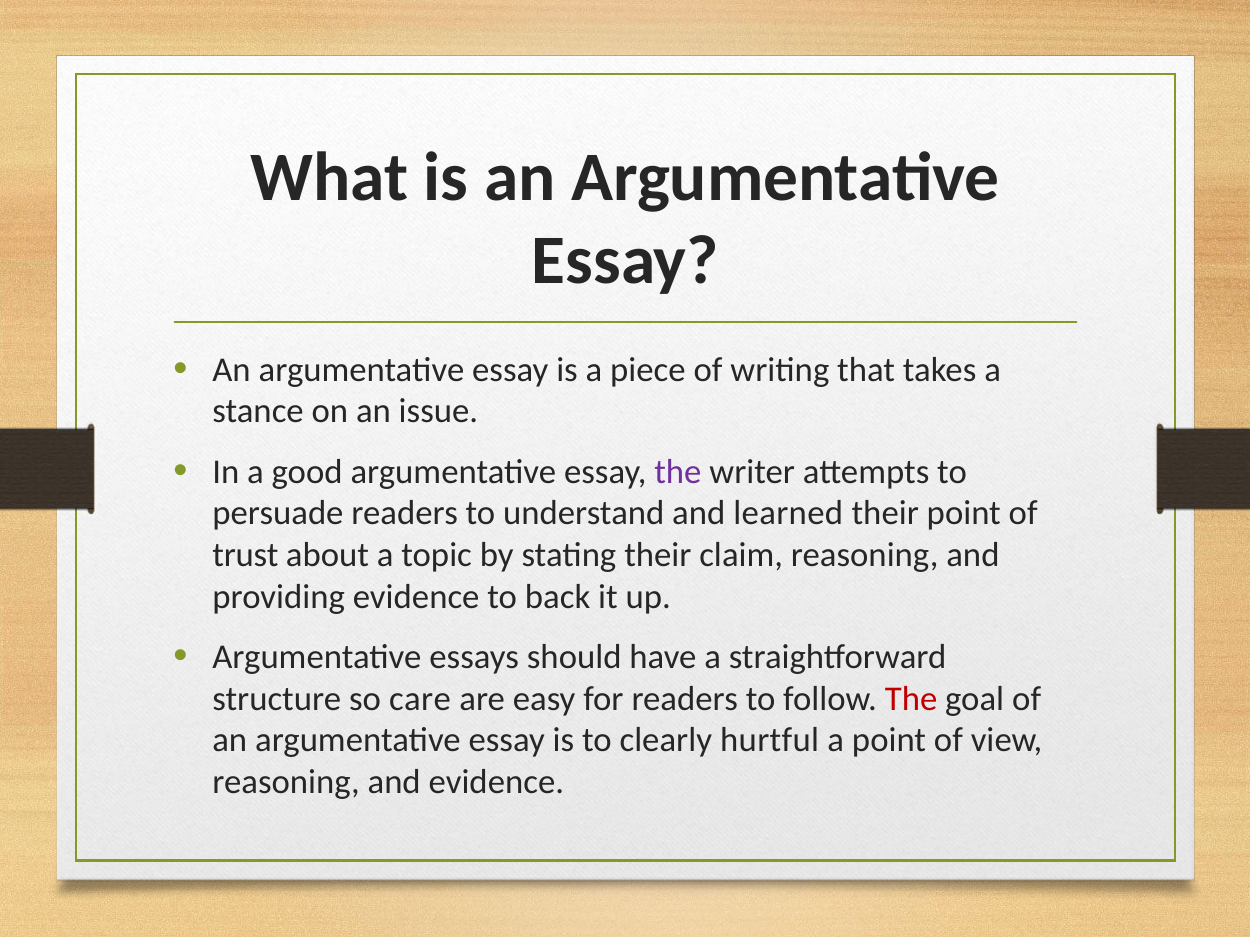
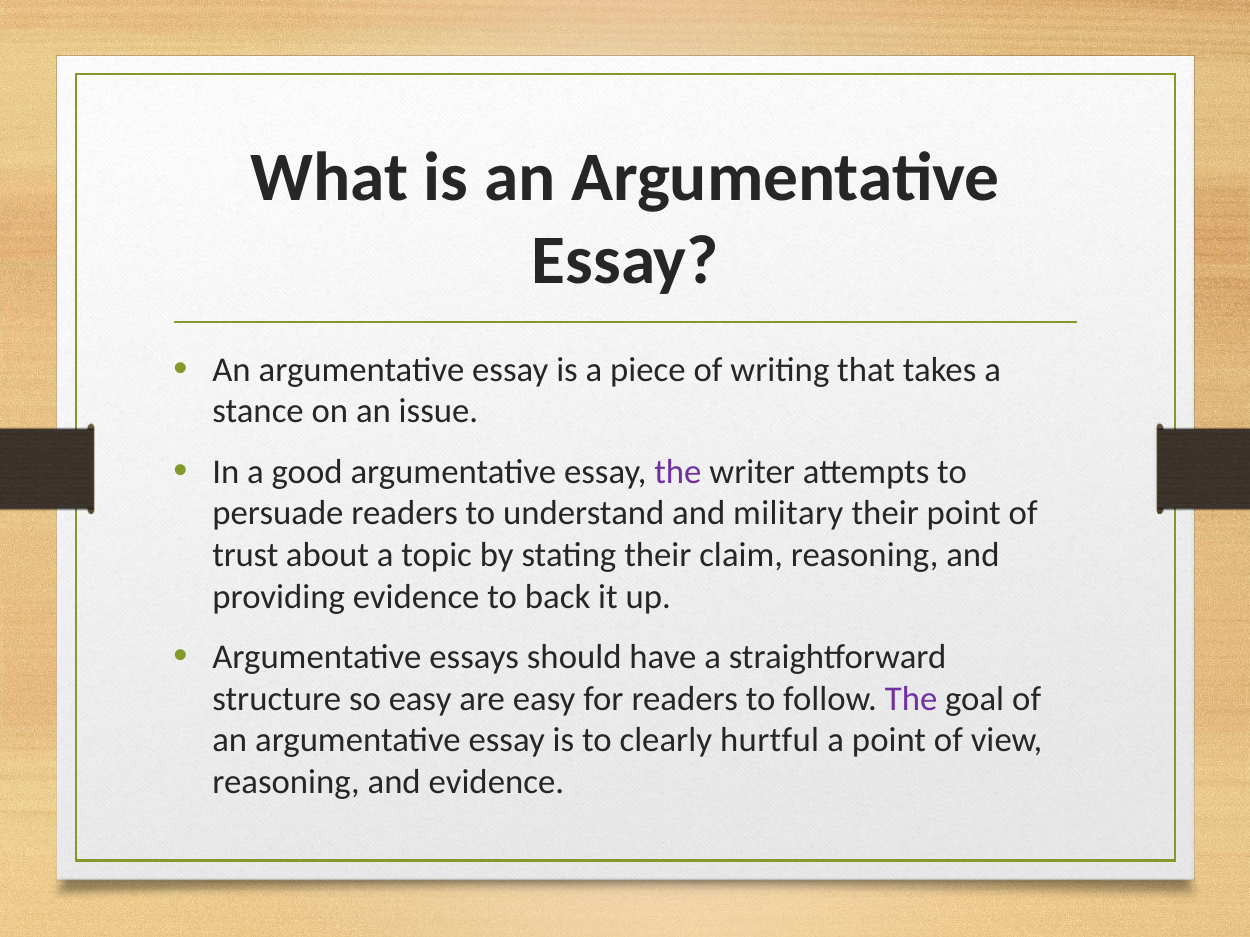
learned: learned -> military (788, 514)
so care: care -> easy (420, 699)
The colour: red -> purple (911, 699)
